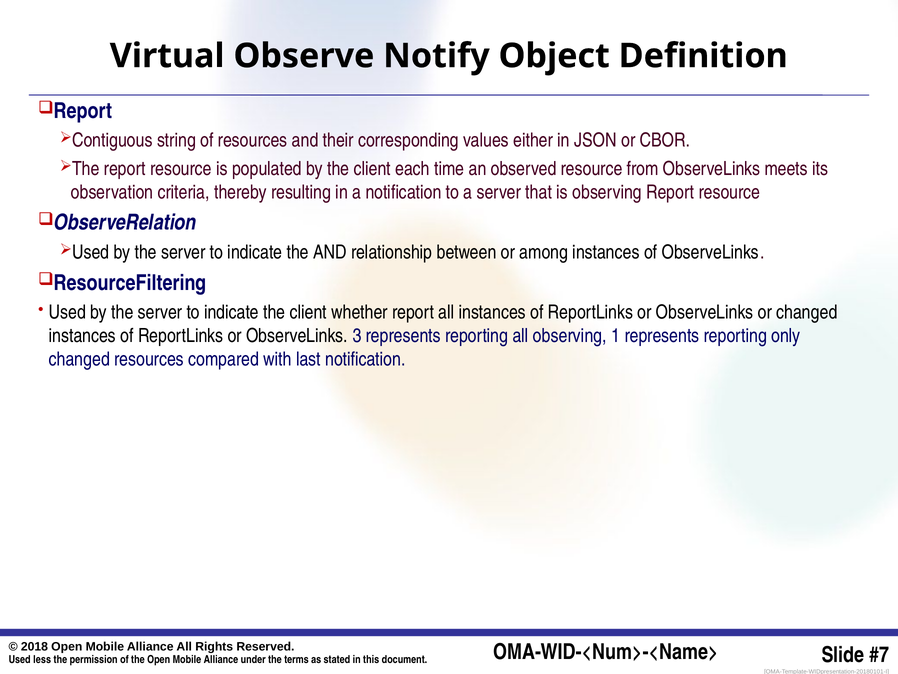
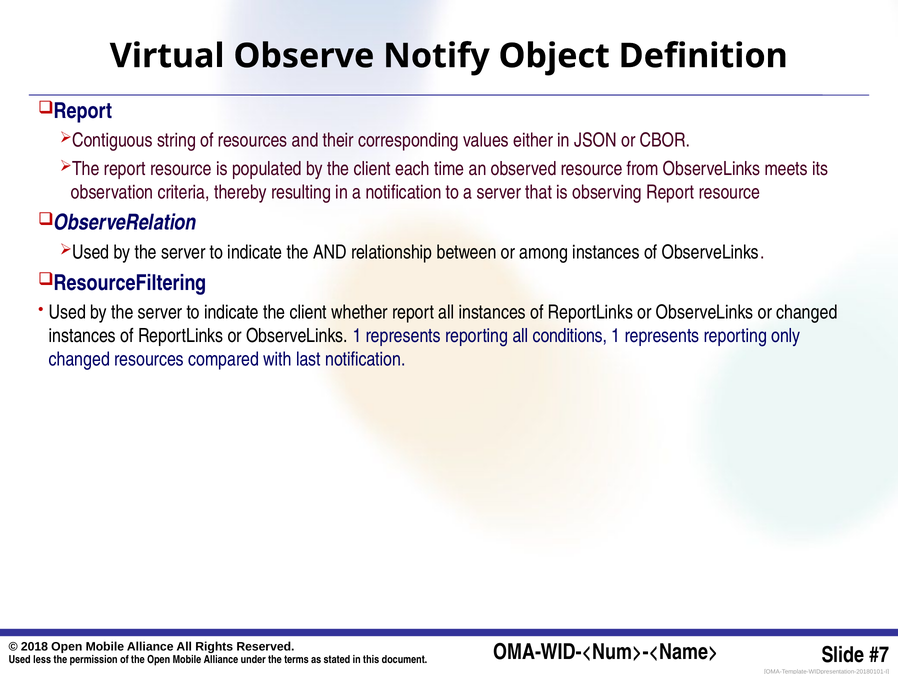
ObserveLinks 3: 3 -> 1 (357, 336)
all observing: observing -> conditions (570, 336)
